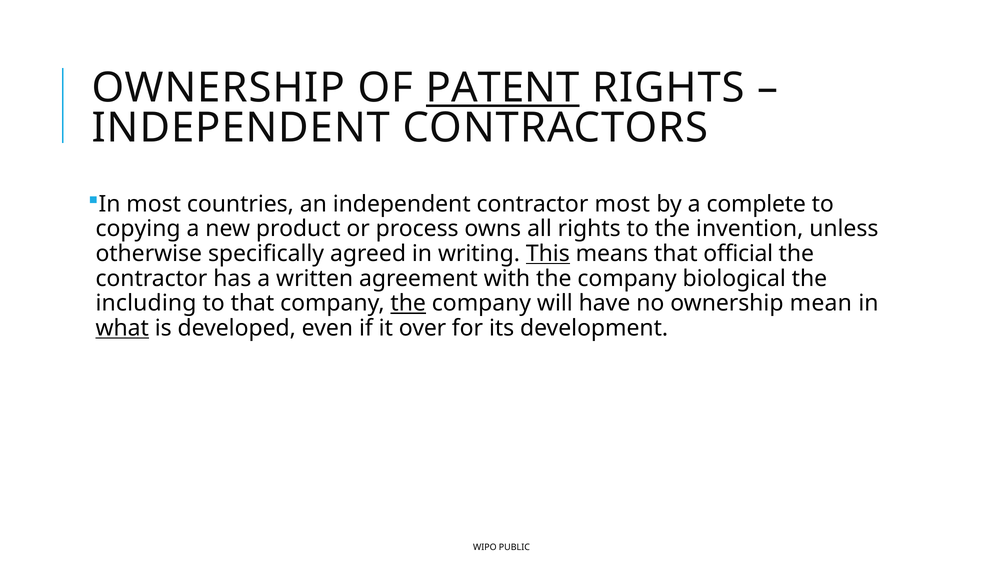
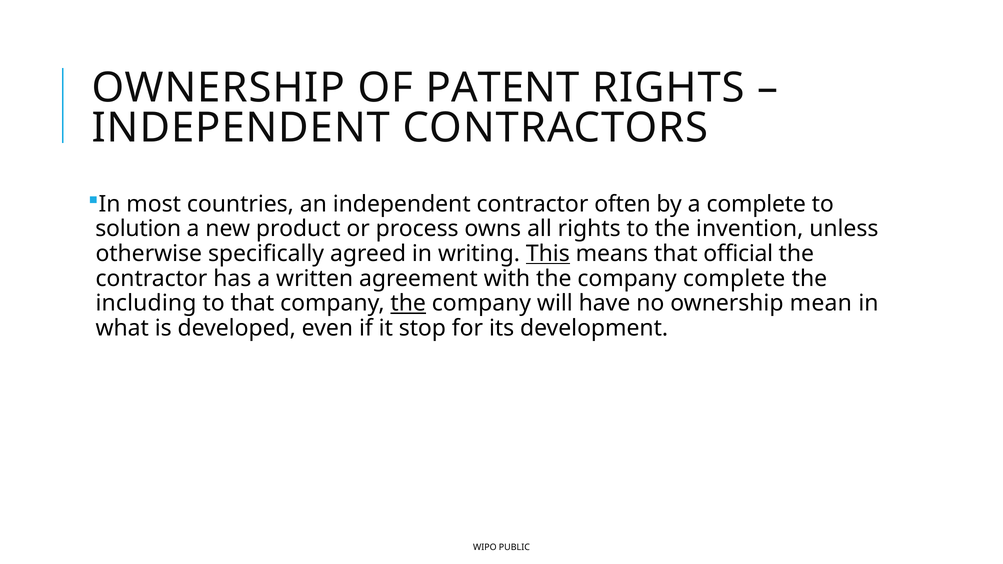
PATENT underline: present -> none (503, 88)
contractor most: most -> often (623, 204)
copying: copying -> solution (138, 229)
company biological: biological -> complete (734, 279)
what underline: present -> none (122, 328)
over: over -> stop (422, 328)
